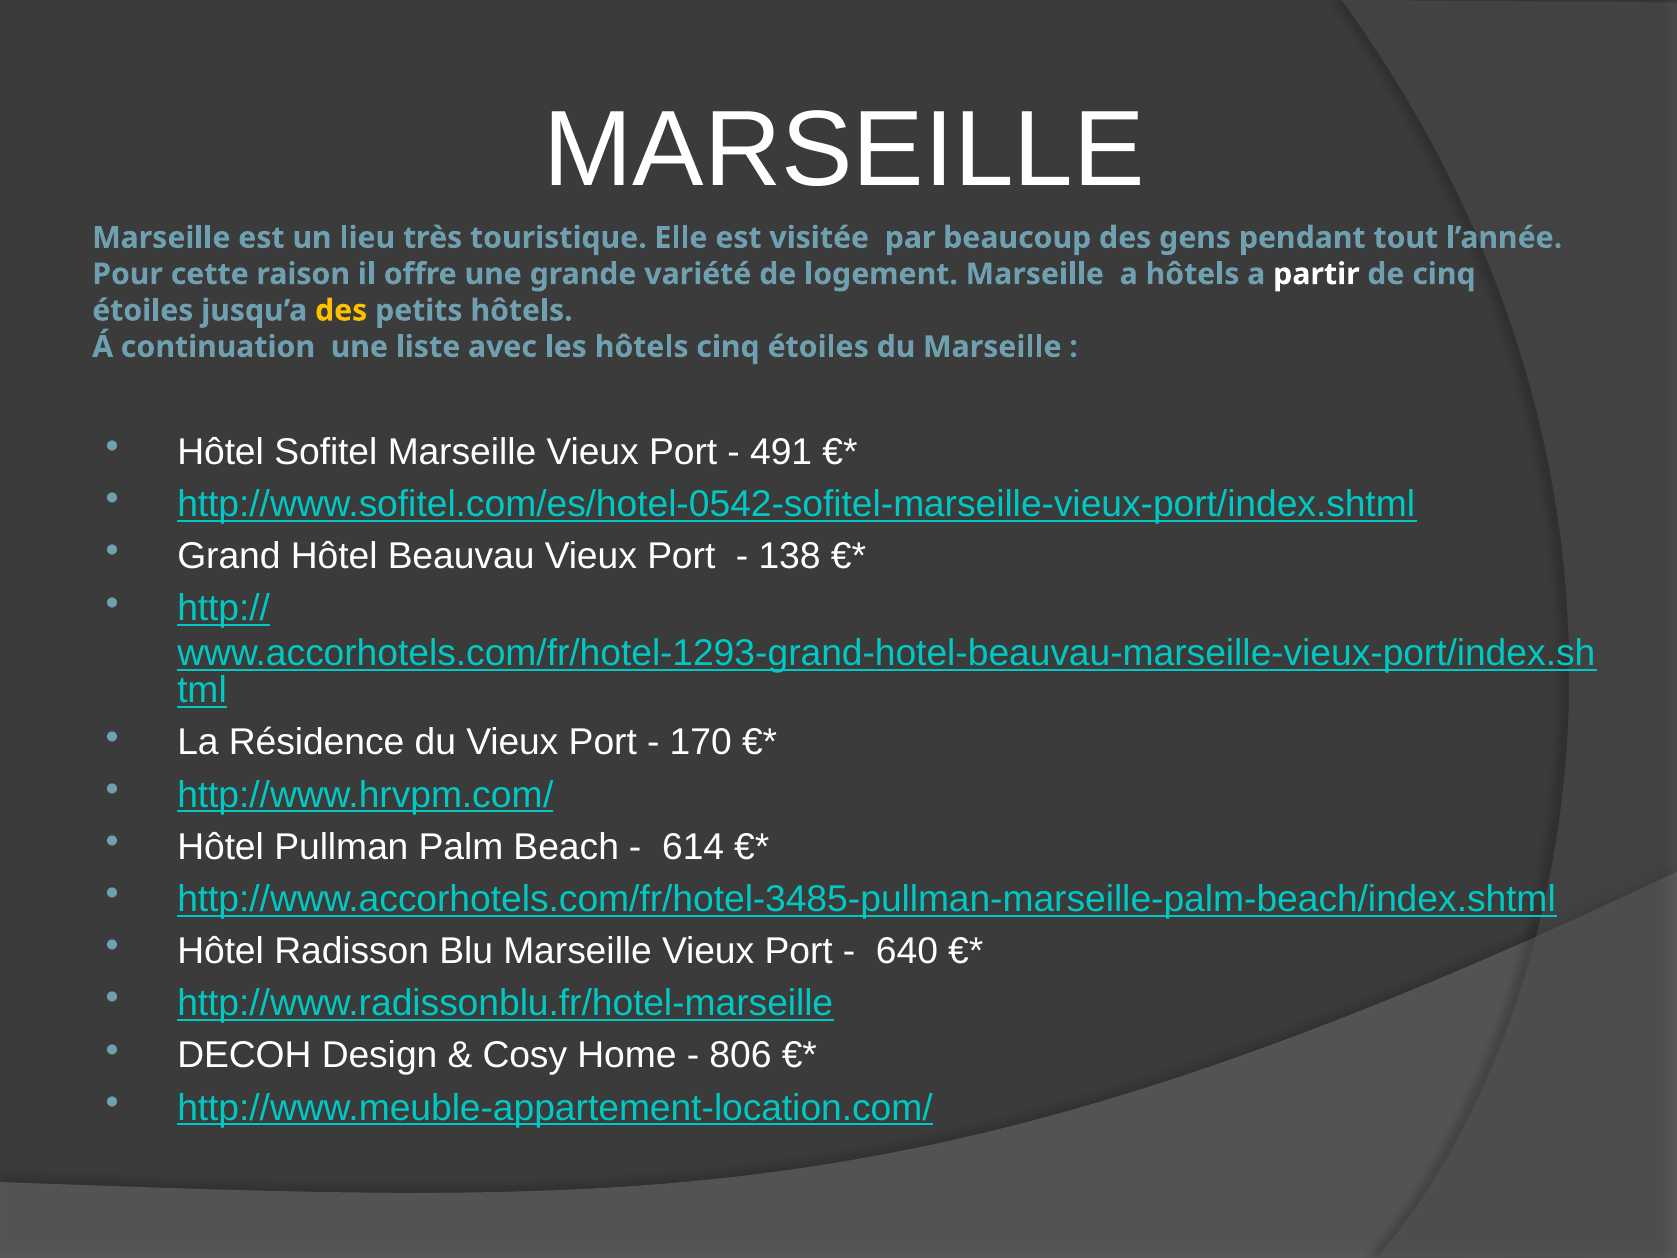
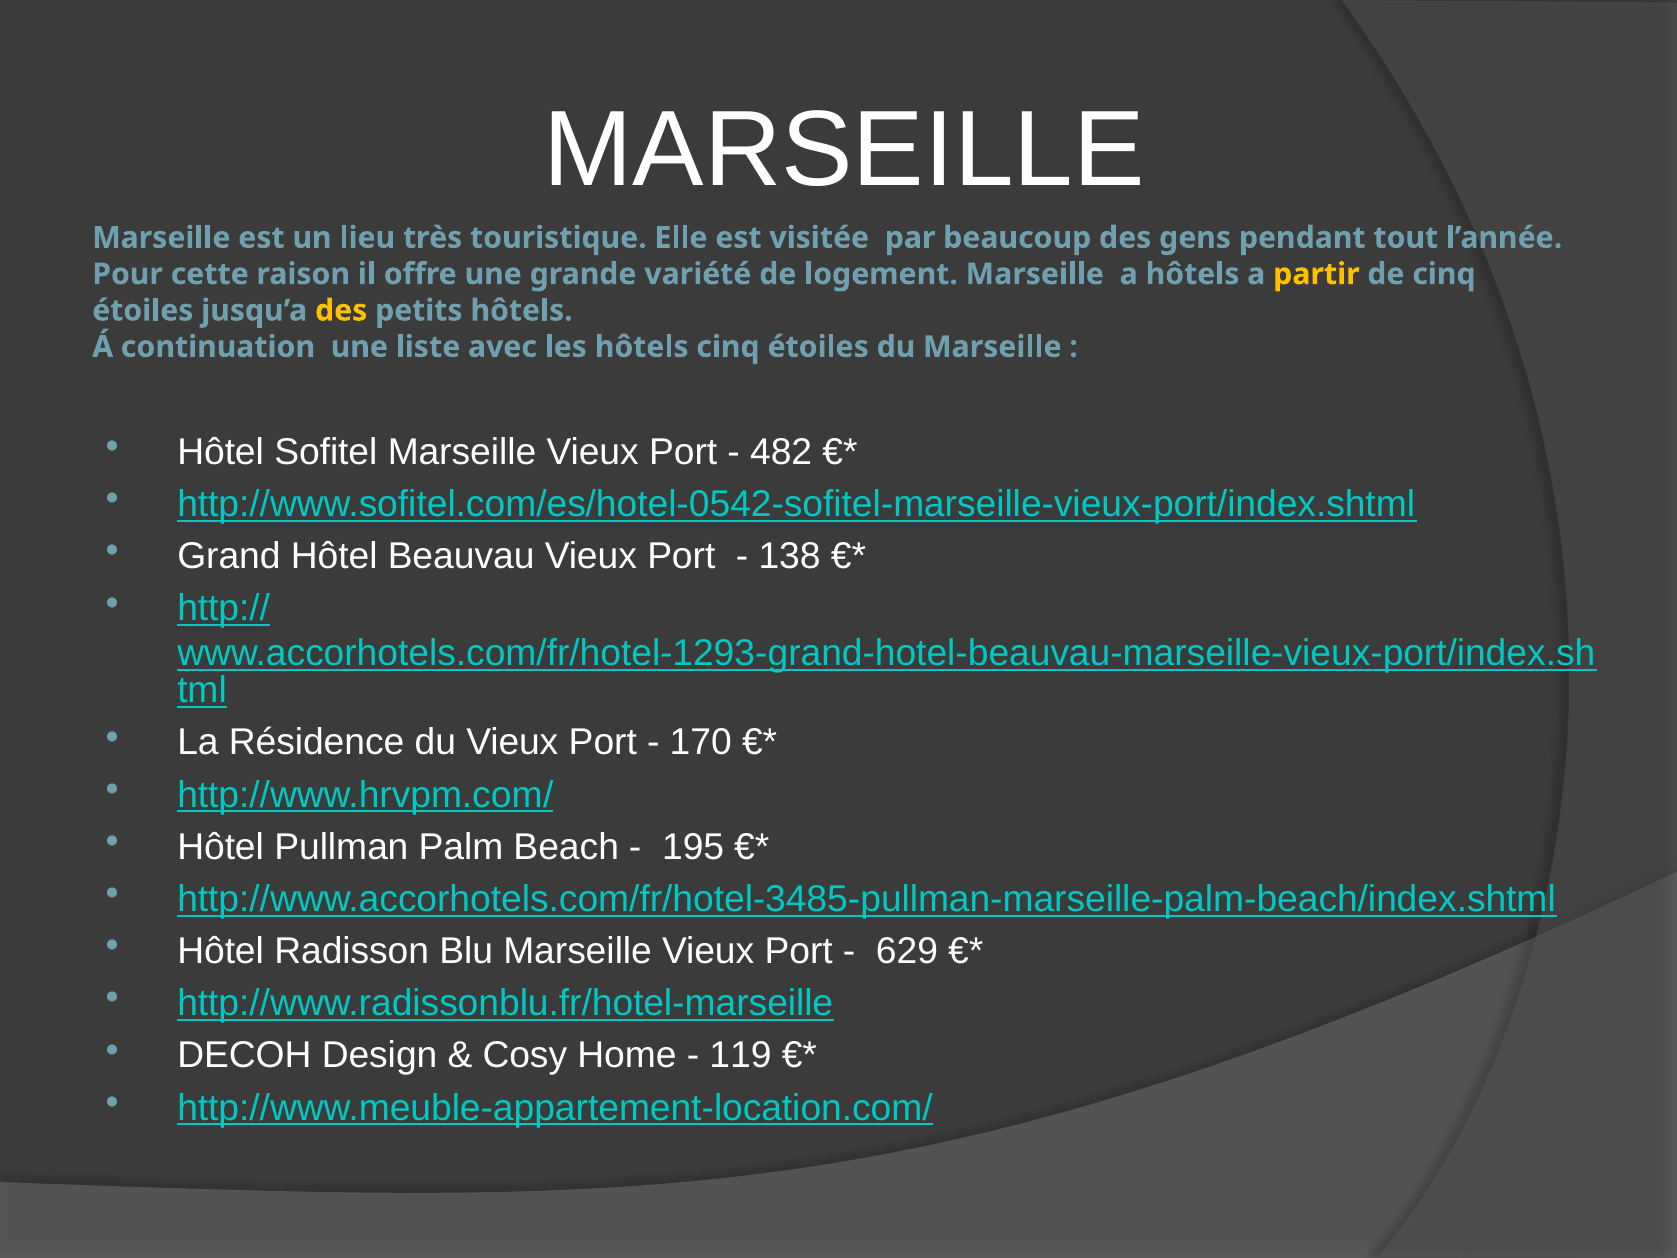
partir colour: white -> yellow (1316, 274)
491: 491 -> 482 (781, 452)
614: 614 -> 195 (693, 847)
640: 640 -> 629 (907, 951)
806: 806 -> 119 (740, 1055)
